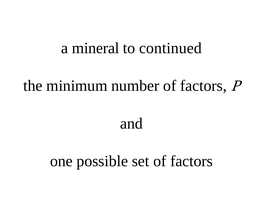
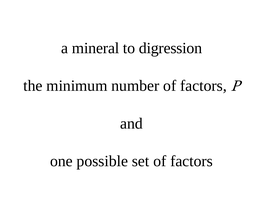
continued: continued -> digression (171, 48)
